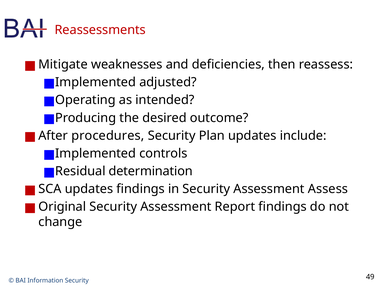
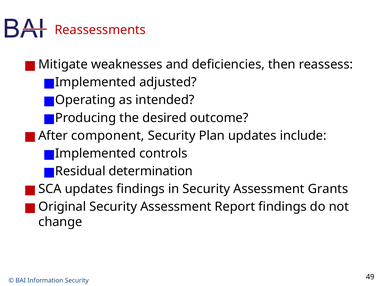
procedures: procedures -> component (108, 135)
Assess: Assess -> Grants (328, 189)
